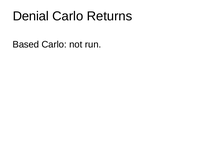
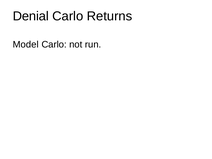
Based: Based -> Model (26, 44)
